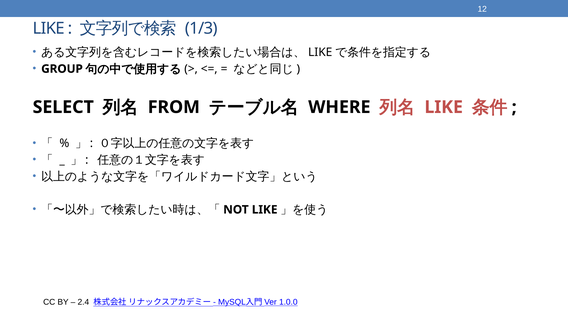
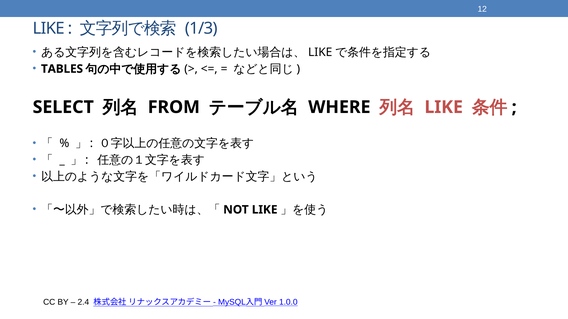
GROUP: GROUP -> TABLES (62, 69)
